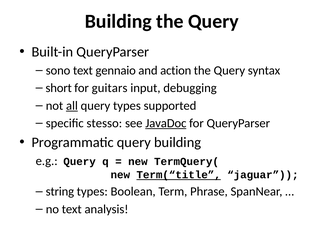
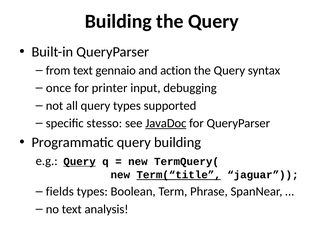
sono: sono -> from (58, 70)
short: short -> once (59, 88)
guitars: guitars -> printer (110, 88)
all underline: present -> none (72, 106)
Query underline: none -> present (80, 162)
string: string -> fields (60, 192)
